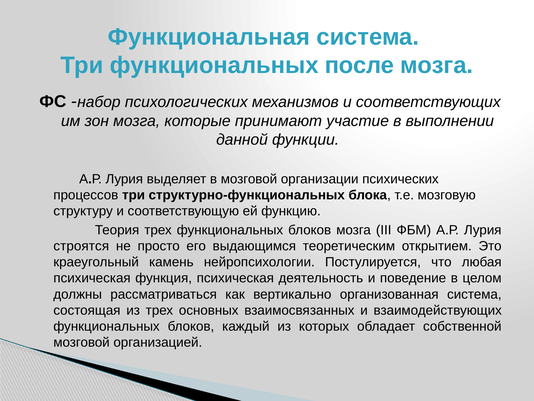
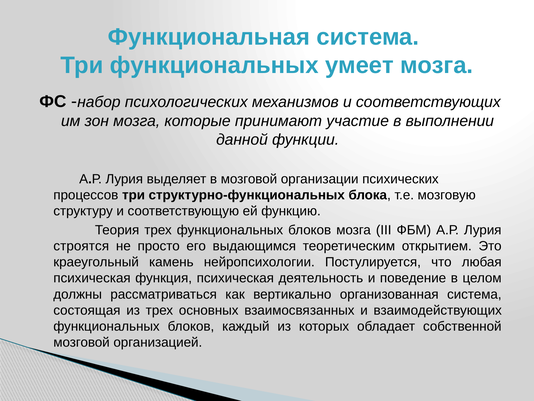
после: после -> умеет (359, 65)
